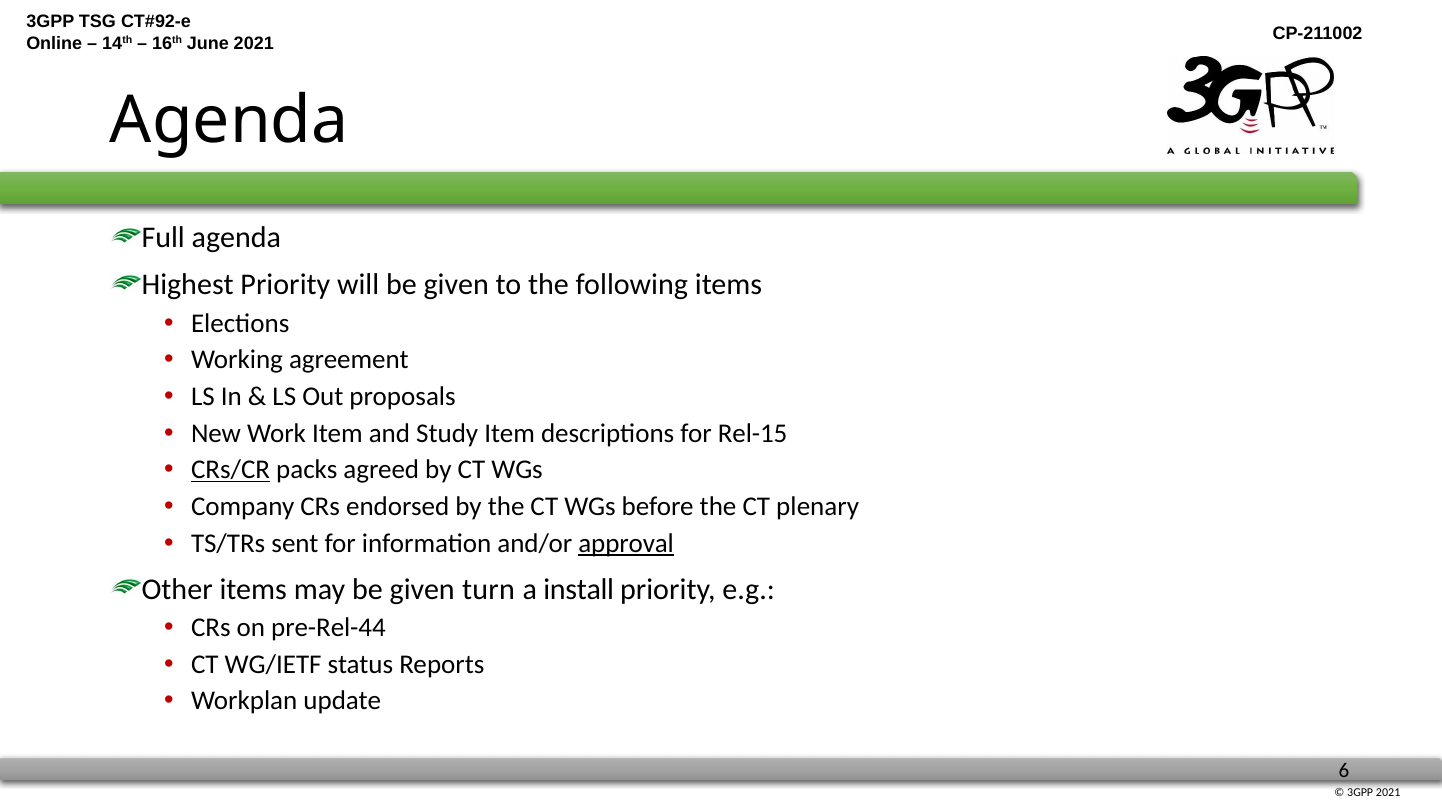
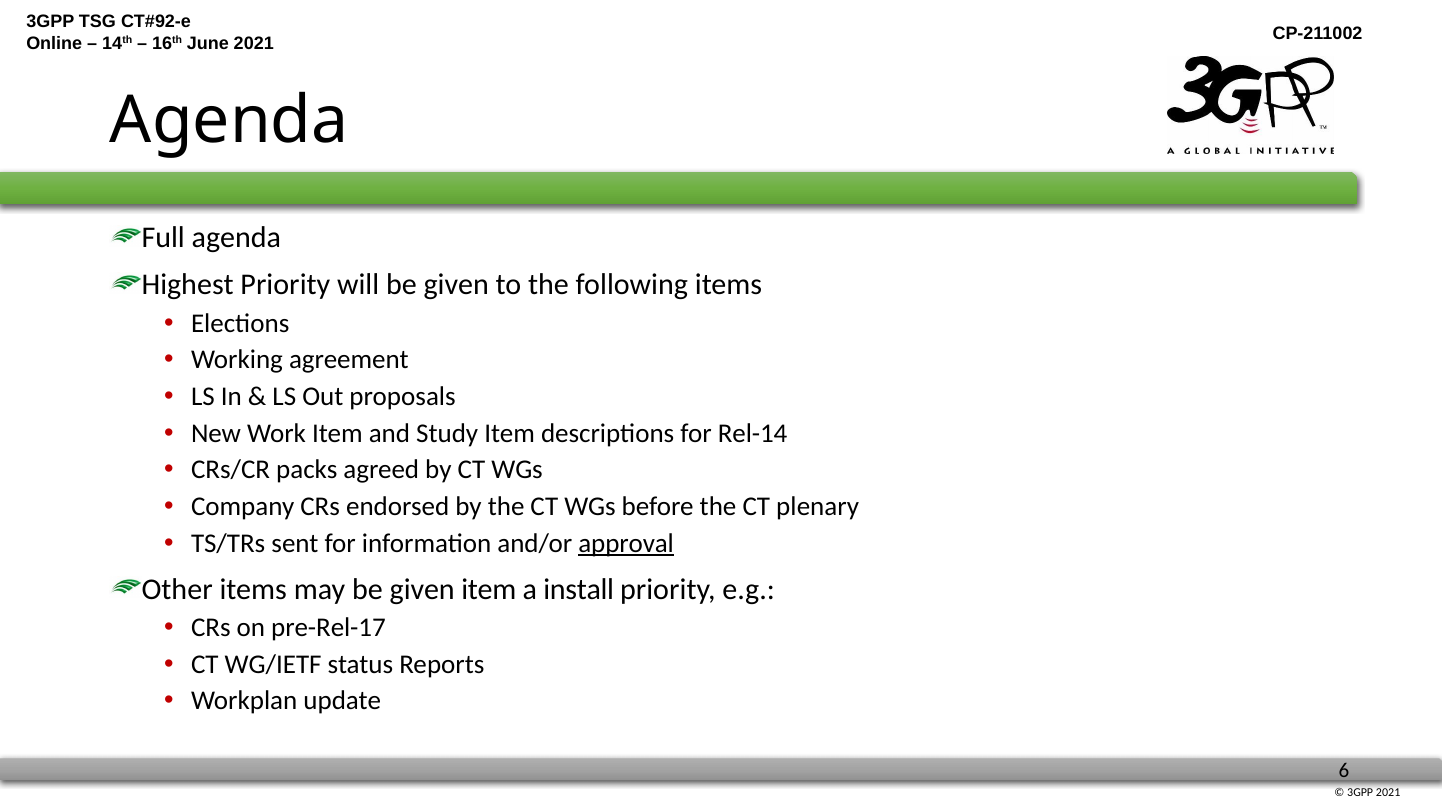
Rel-15: Rel-15 -> Rel-14 (753, 433)
CRs/CR underline: present -> none (231, 470)
given turn: turn -> item (489, 589)
pre-Rel-44: pre-Rel-44 -> pre-Rel-17 (328, 628)
